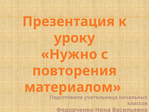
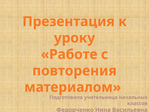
Нужно: Нужно -> Работе (69, 54)
